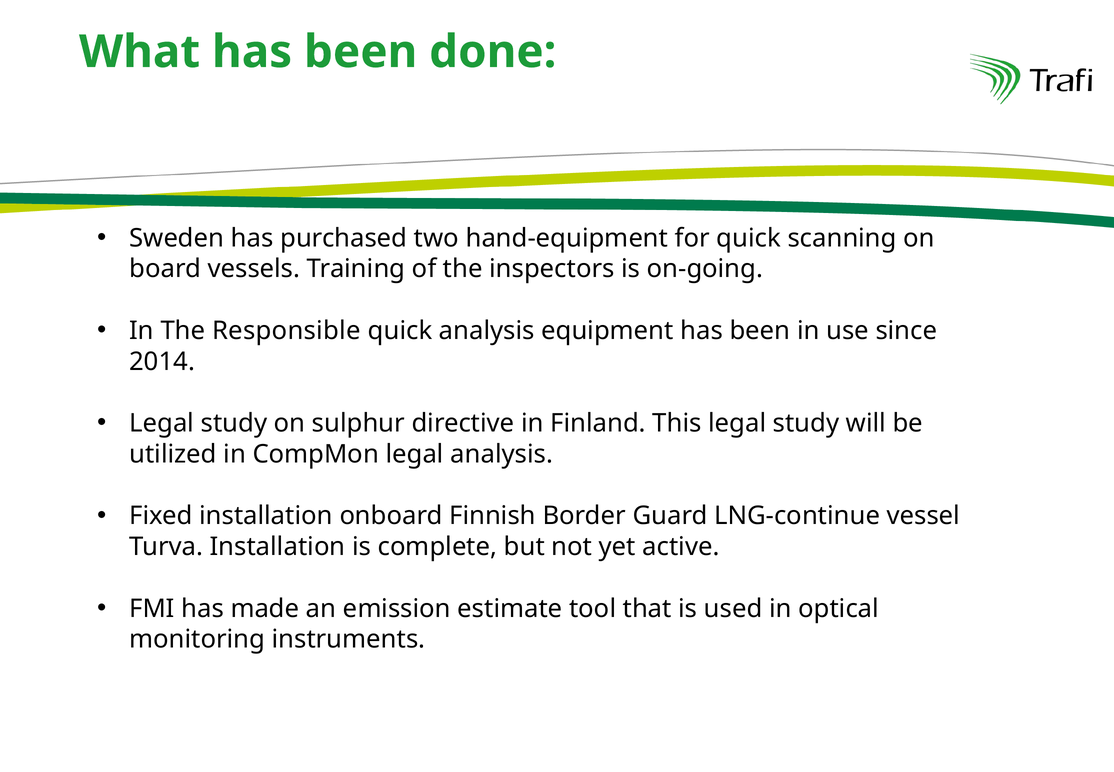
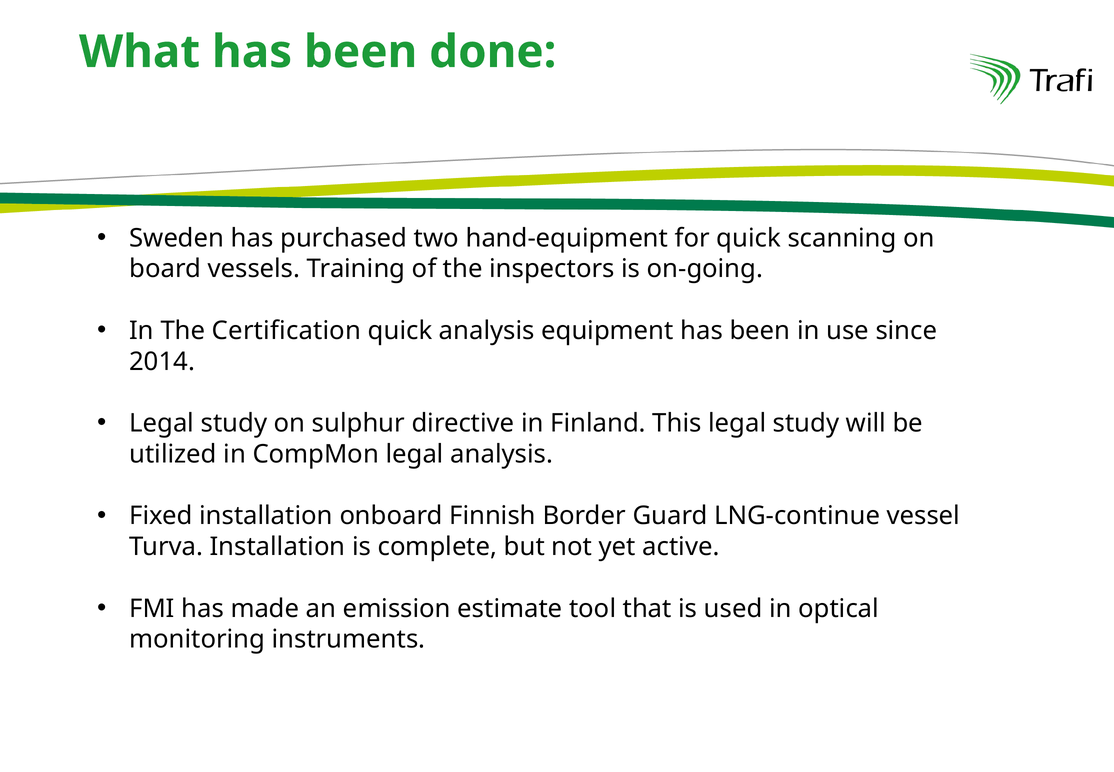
The Responsible: Responsible -> Certification (286, 331)
